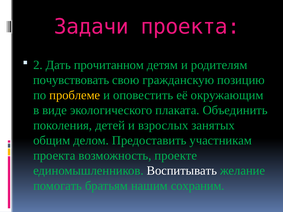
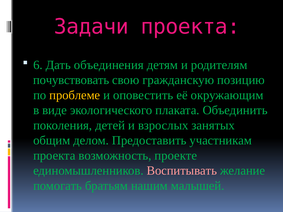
2: 2 -> 6 (38, 65)
прочитанном: прочитанном -> объединения (109, 65)
Воспитывать colour: white -> pink (182, 171)
сохраним: сохраним -> малышей (198, 186)
